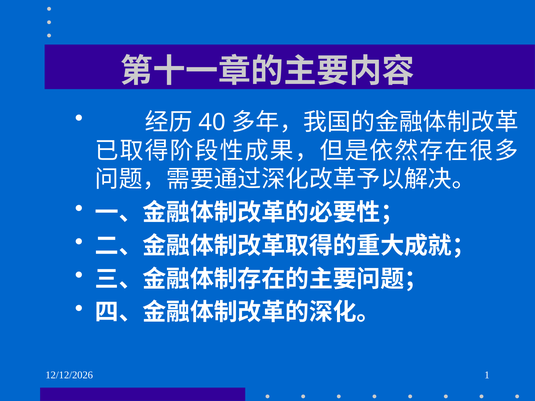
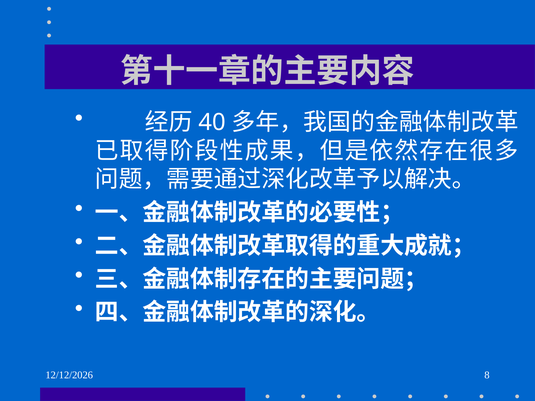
1: 1 -> 8 (487, 375)
